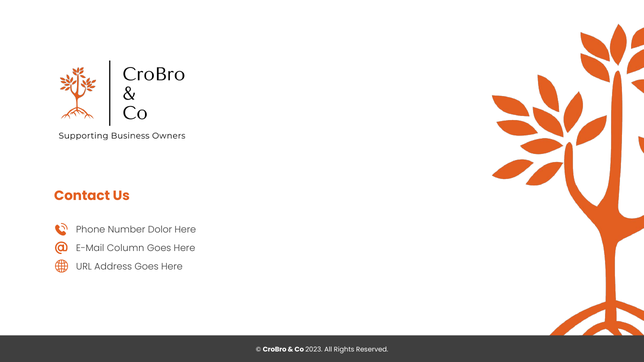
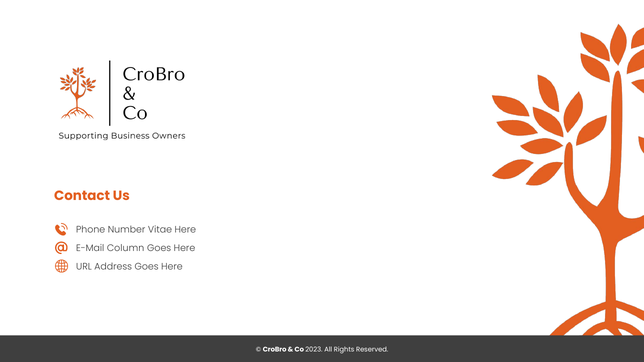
Dolor: Dolor -> Vitae (160, 230)
